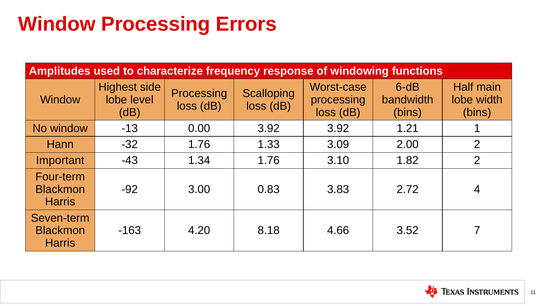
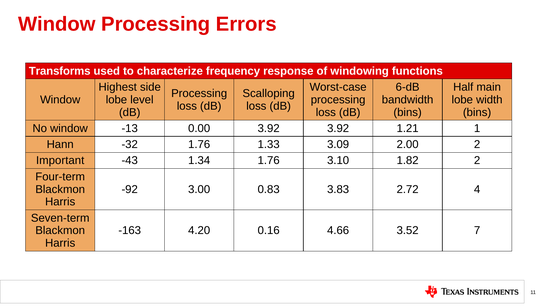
Amplitudes: Amplitudes -> Transforms (60, 71)
8.18: 8.18 -> 0.16 (269, 230)
